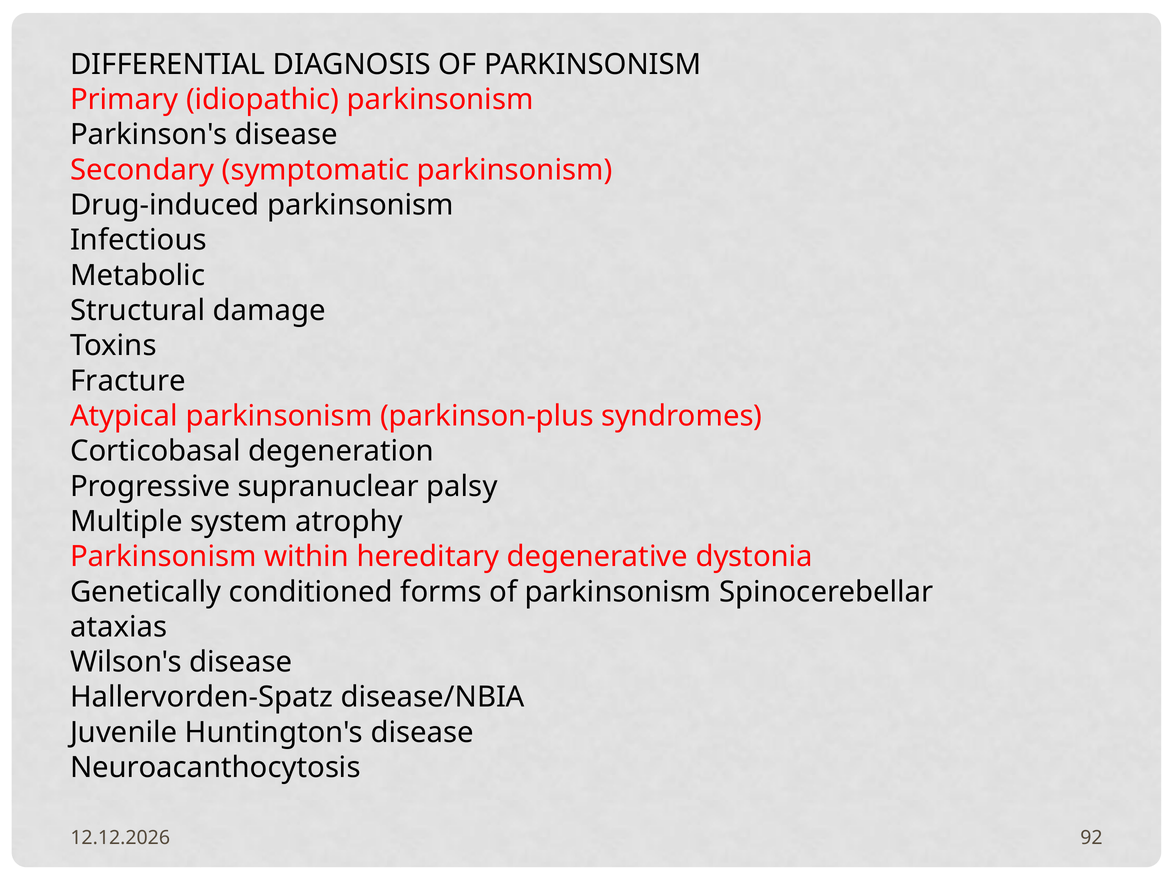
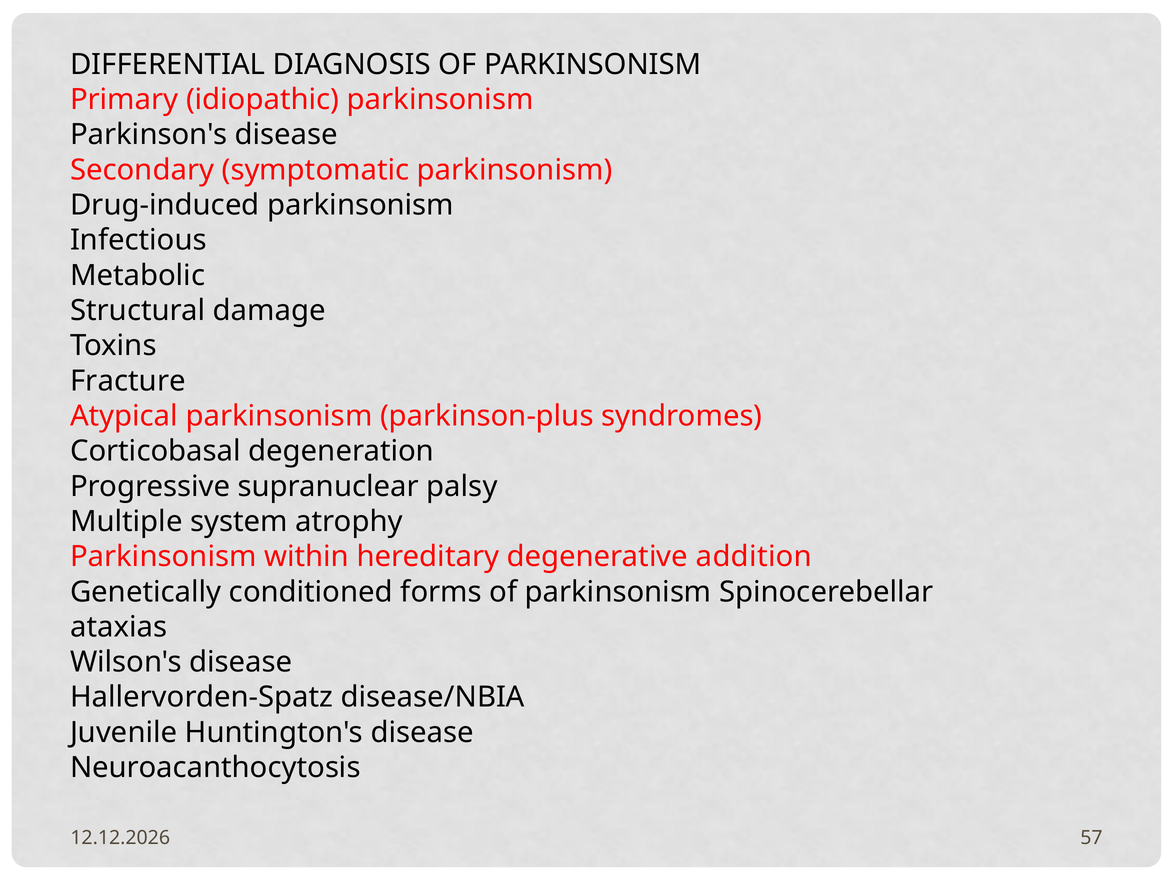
dystonia: dystonia -> addition (754, 557)
92: 92 -> 57 (1091, 839)
